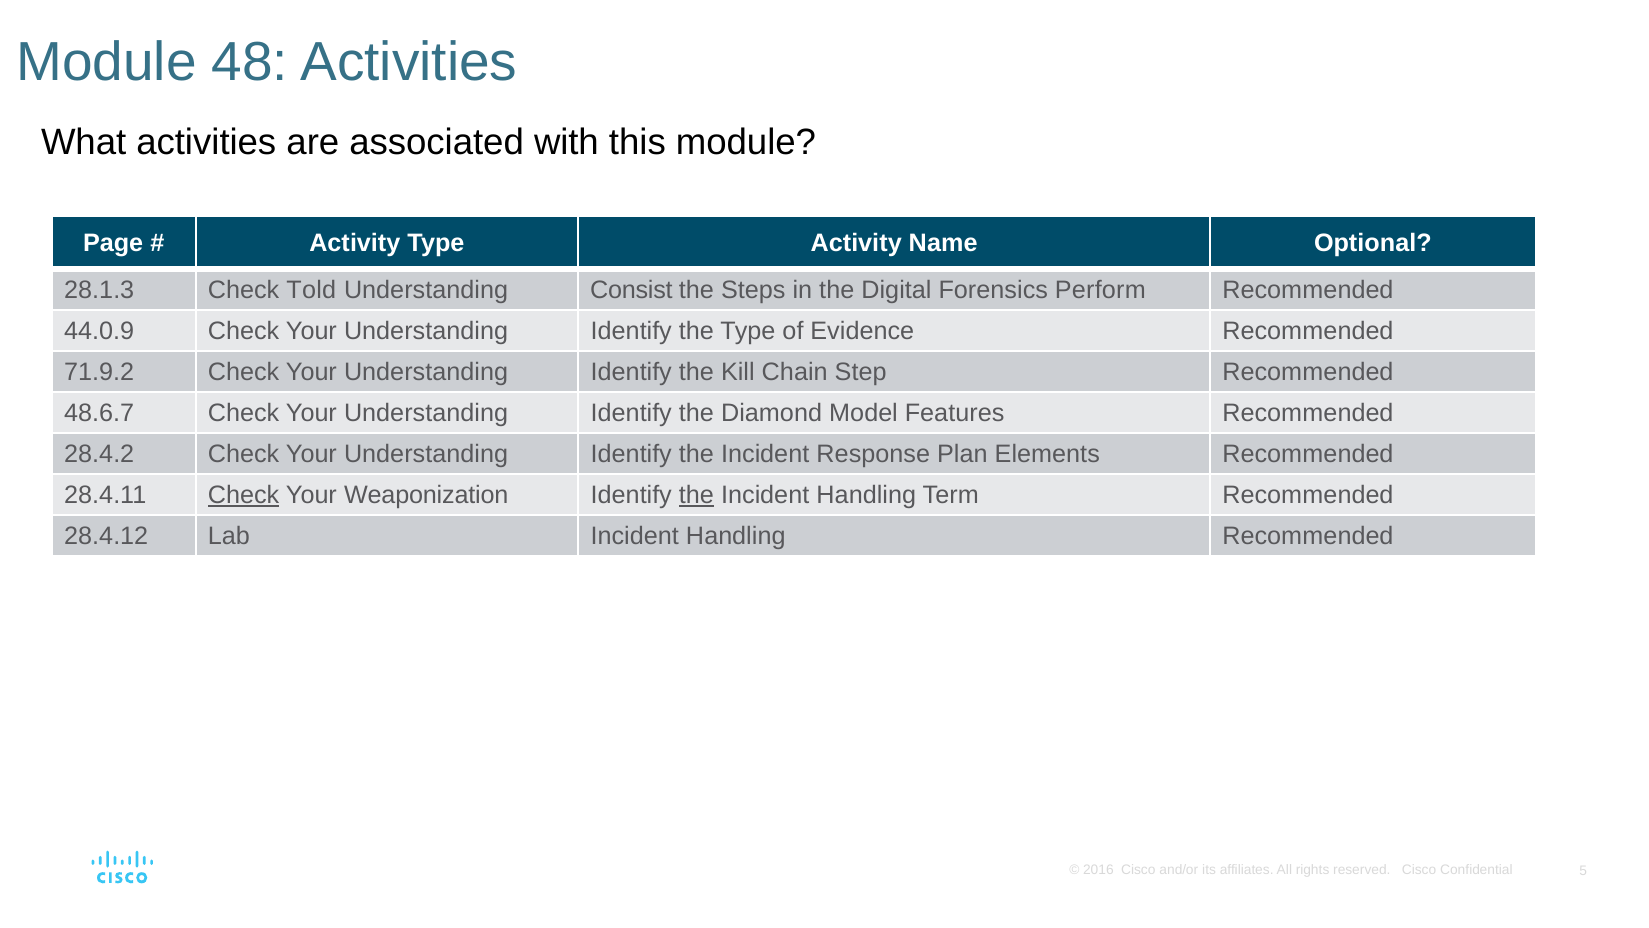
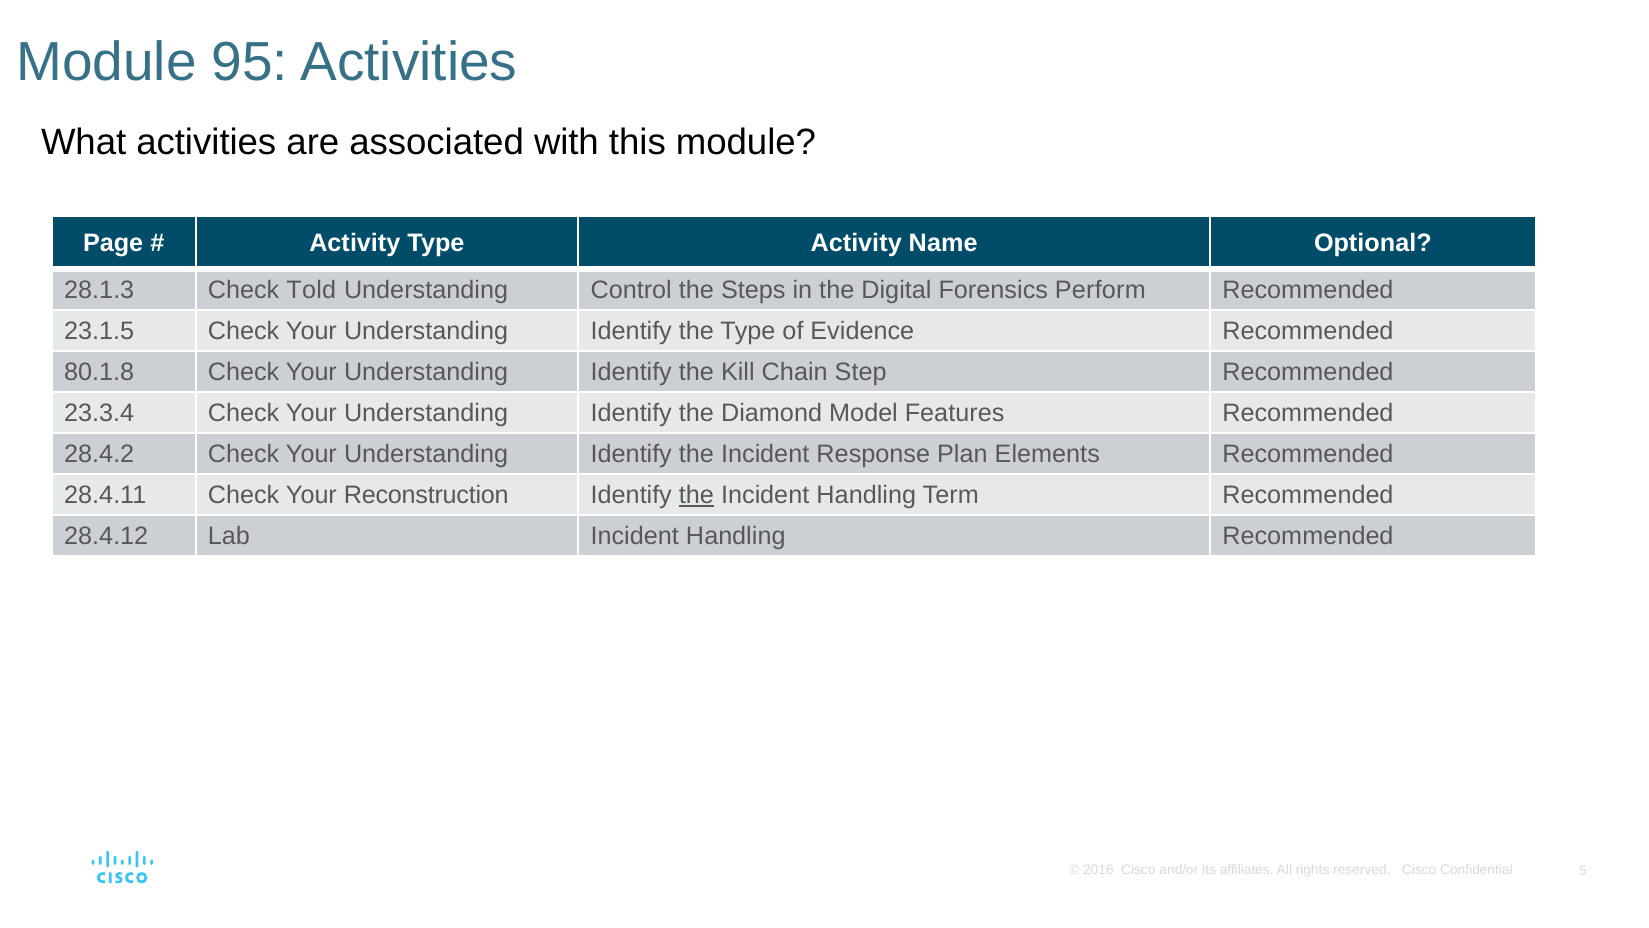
48: 48 -> 95 (250, 62)
Consist: Consist -> Control (631, 290)
44.0.9: 44.0.9 -> 23.1.5 (99, 331)
71.9.2: 71.9.2 -> 80.1.8 (99, 372)
48.6.7: 48.6.7 -> 23.3.4 (99, 413)
Check underline: present -> none (244, 495)
Weaponization: Weaponization -> Reconstruction (426, 495)
